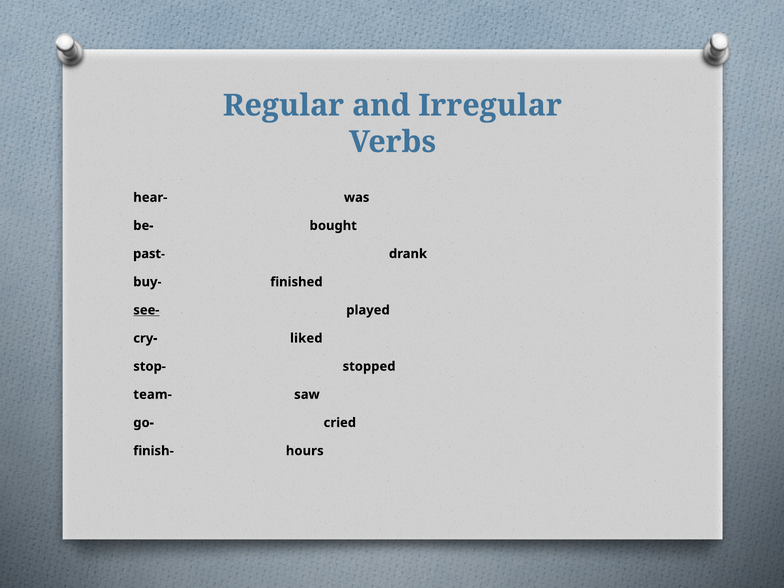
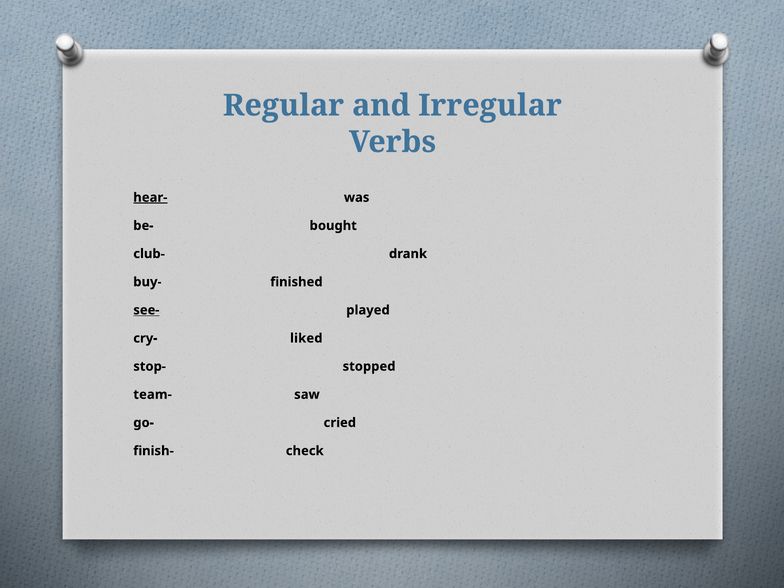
hear- underline: none -> present (150, 197)
past-: past- -> club- (149, 254)
hours: hours -> check (305, 451)
